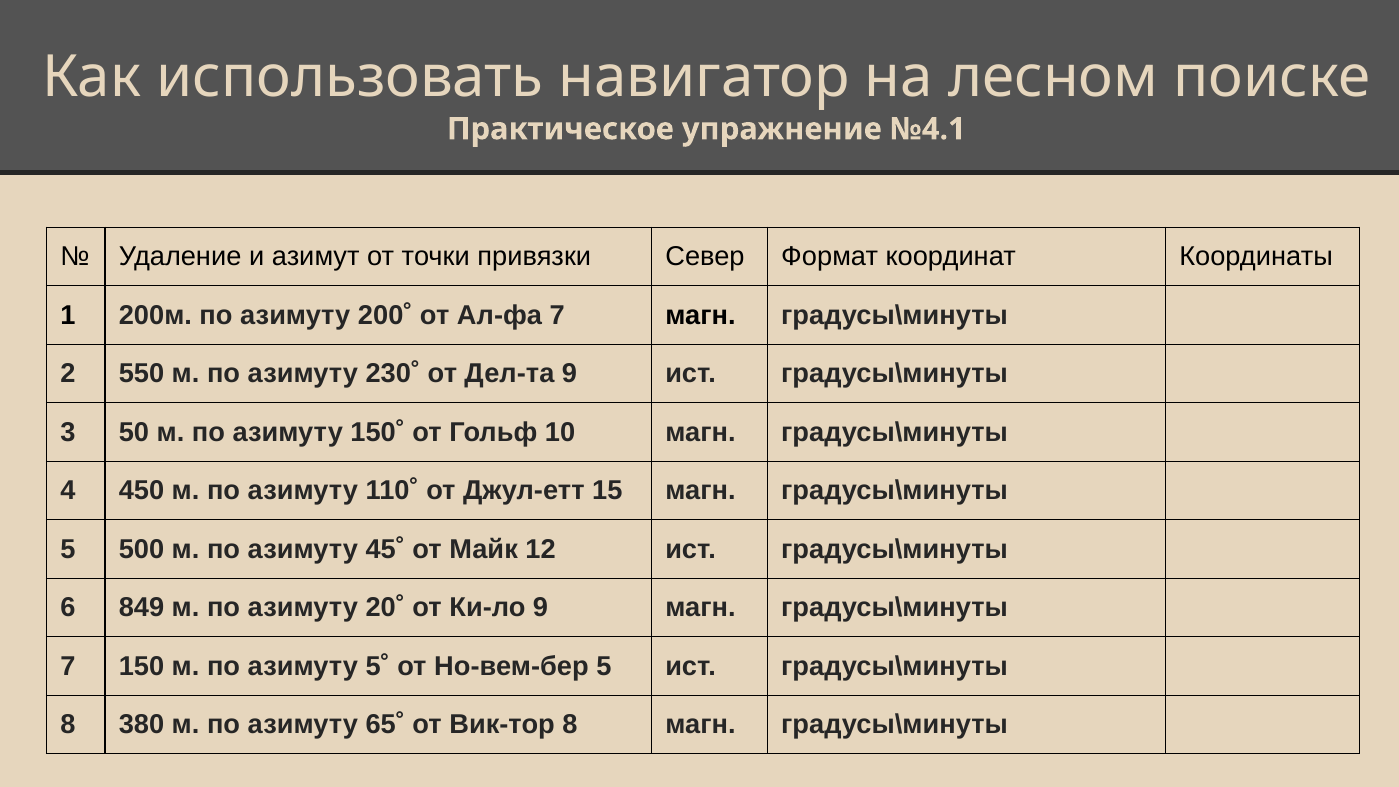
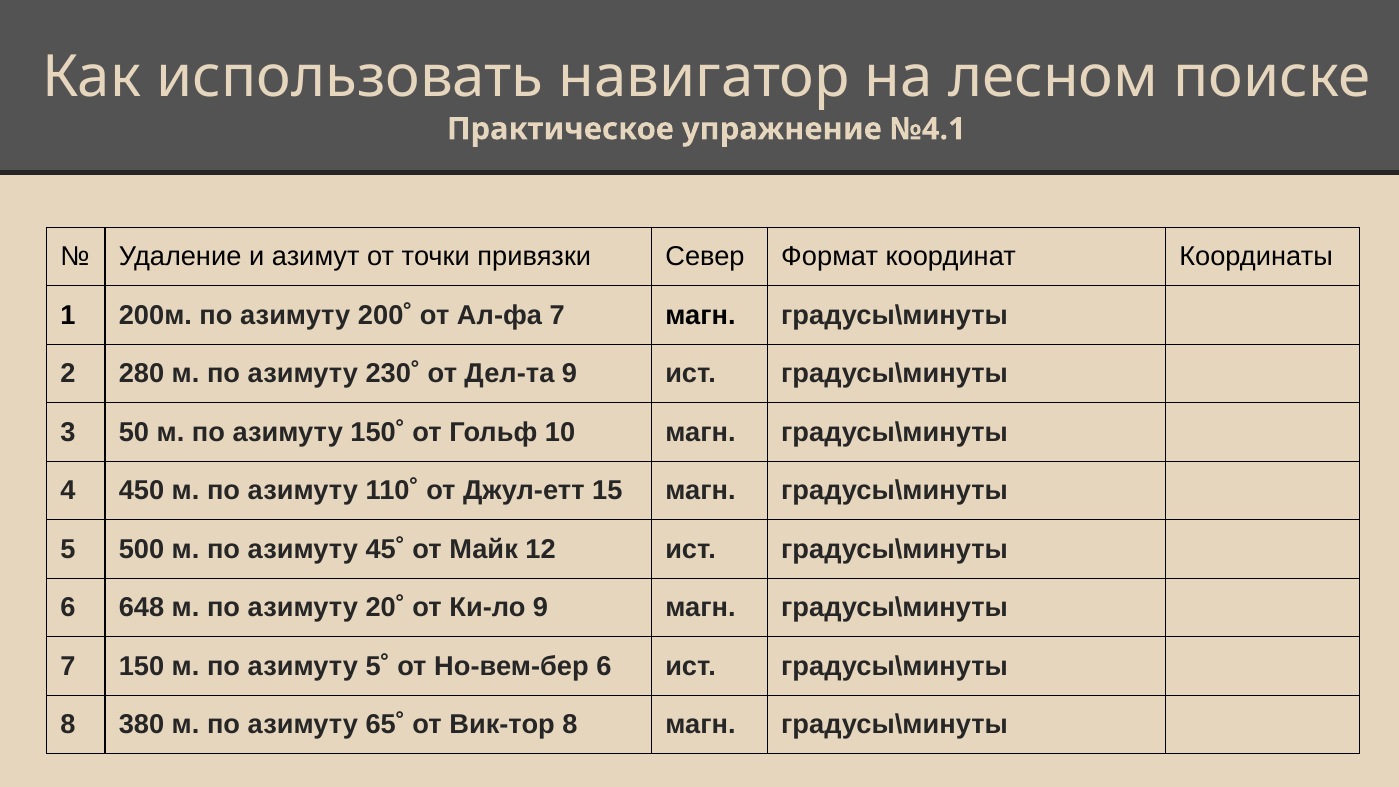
550: 550 -> 280 (142, 374)
849: 849 -> 648 (142, 608)
Но-вем-бер 5: 5 -> 6 (604, 666)
